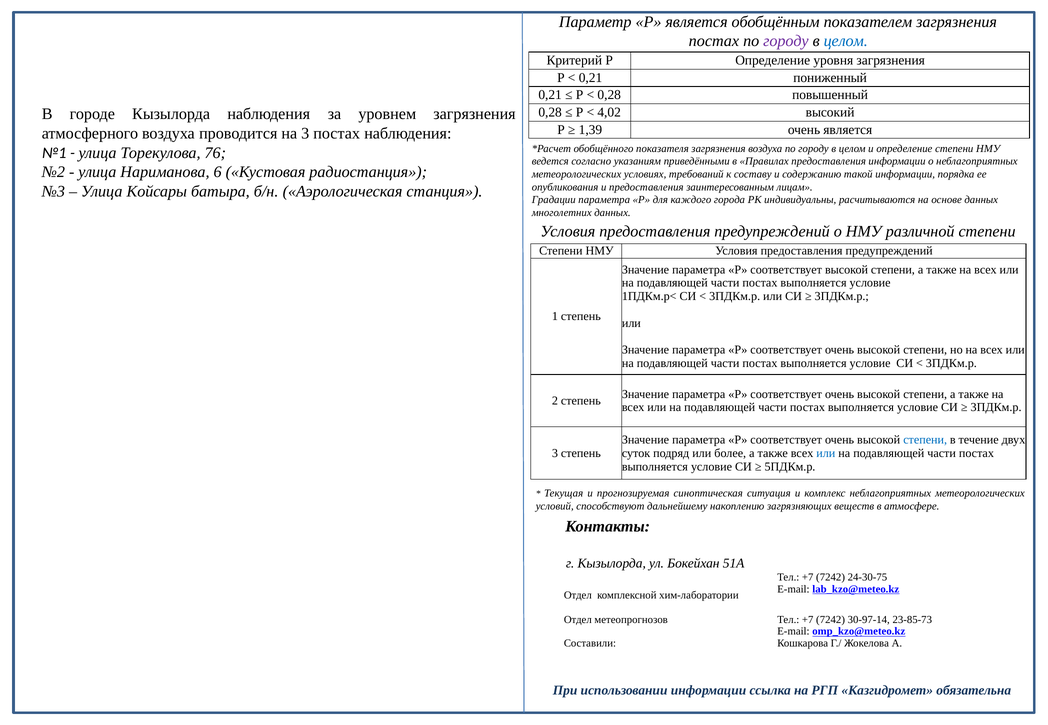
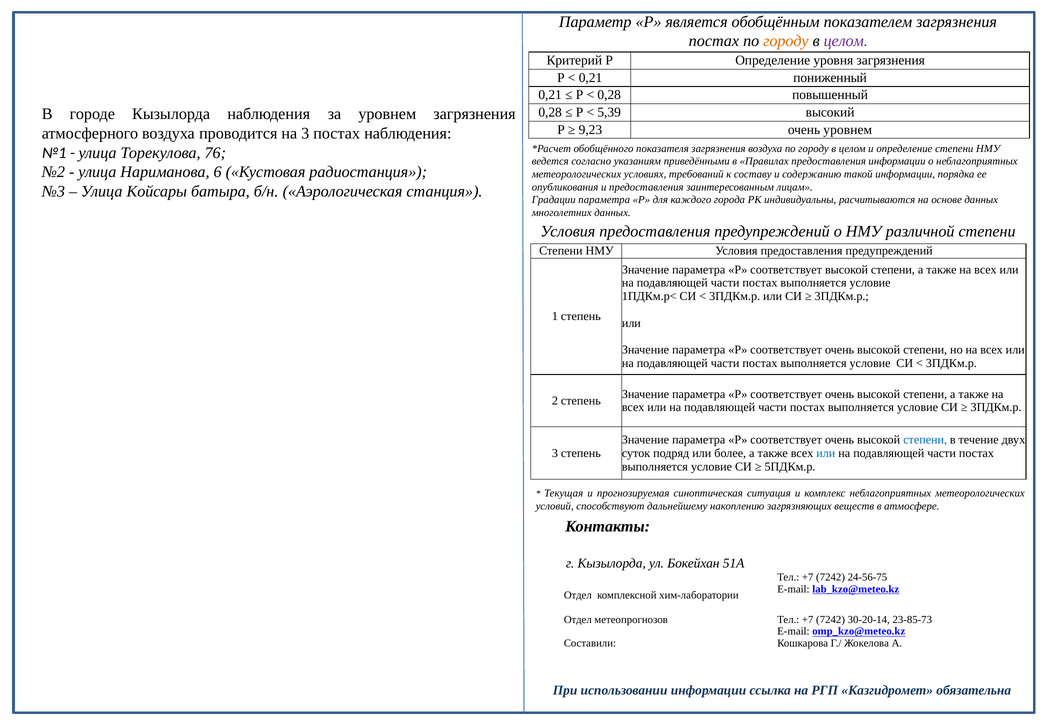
городу colour: purple -> orange (786, 41)
целом colour: blue -> purple (846, 41)
4,02: 4,02 -> 5,39 (609, 112)
1,39: 1,39 -> 9,23 (590, 130)
очень является: является -> уровнем (848, 130)
24-30-75: 24-30-75 -> 24-56-75 (867, 578)
30-97-14: 30-97-14 -> 30-20-14 (869, 620)
